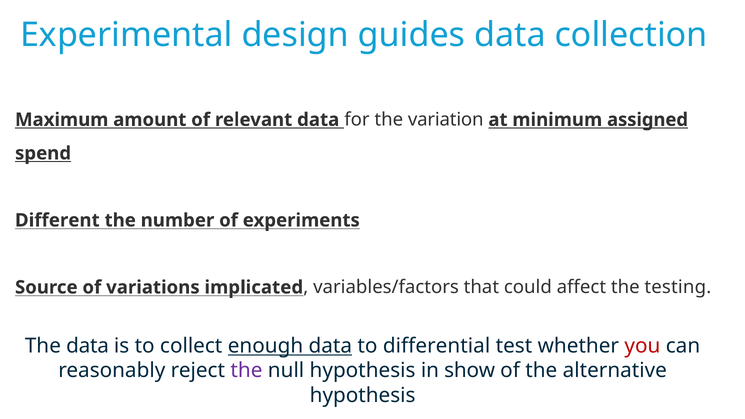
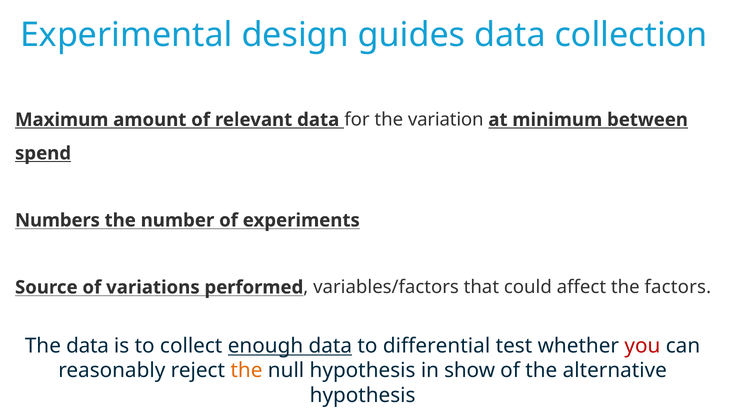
assigned: assigned -> between (647, 120)
Different: Different -> Numbers (57, 220)
implicated: implicated -> performed (254, 287)
testing: testing -> factors (678, 287)
the colour: purple -> orange (246, 371)
